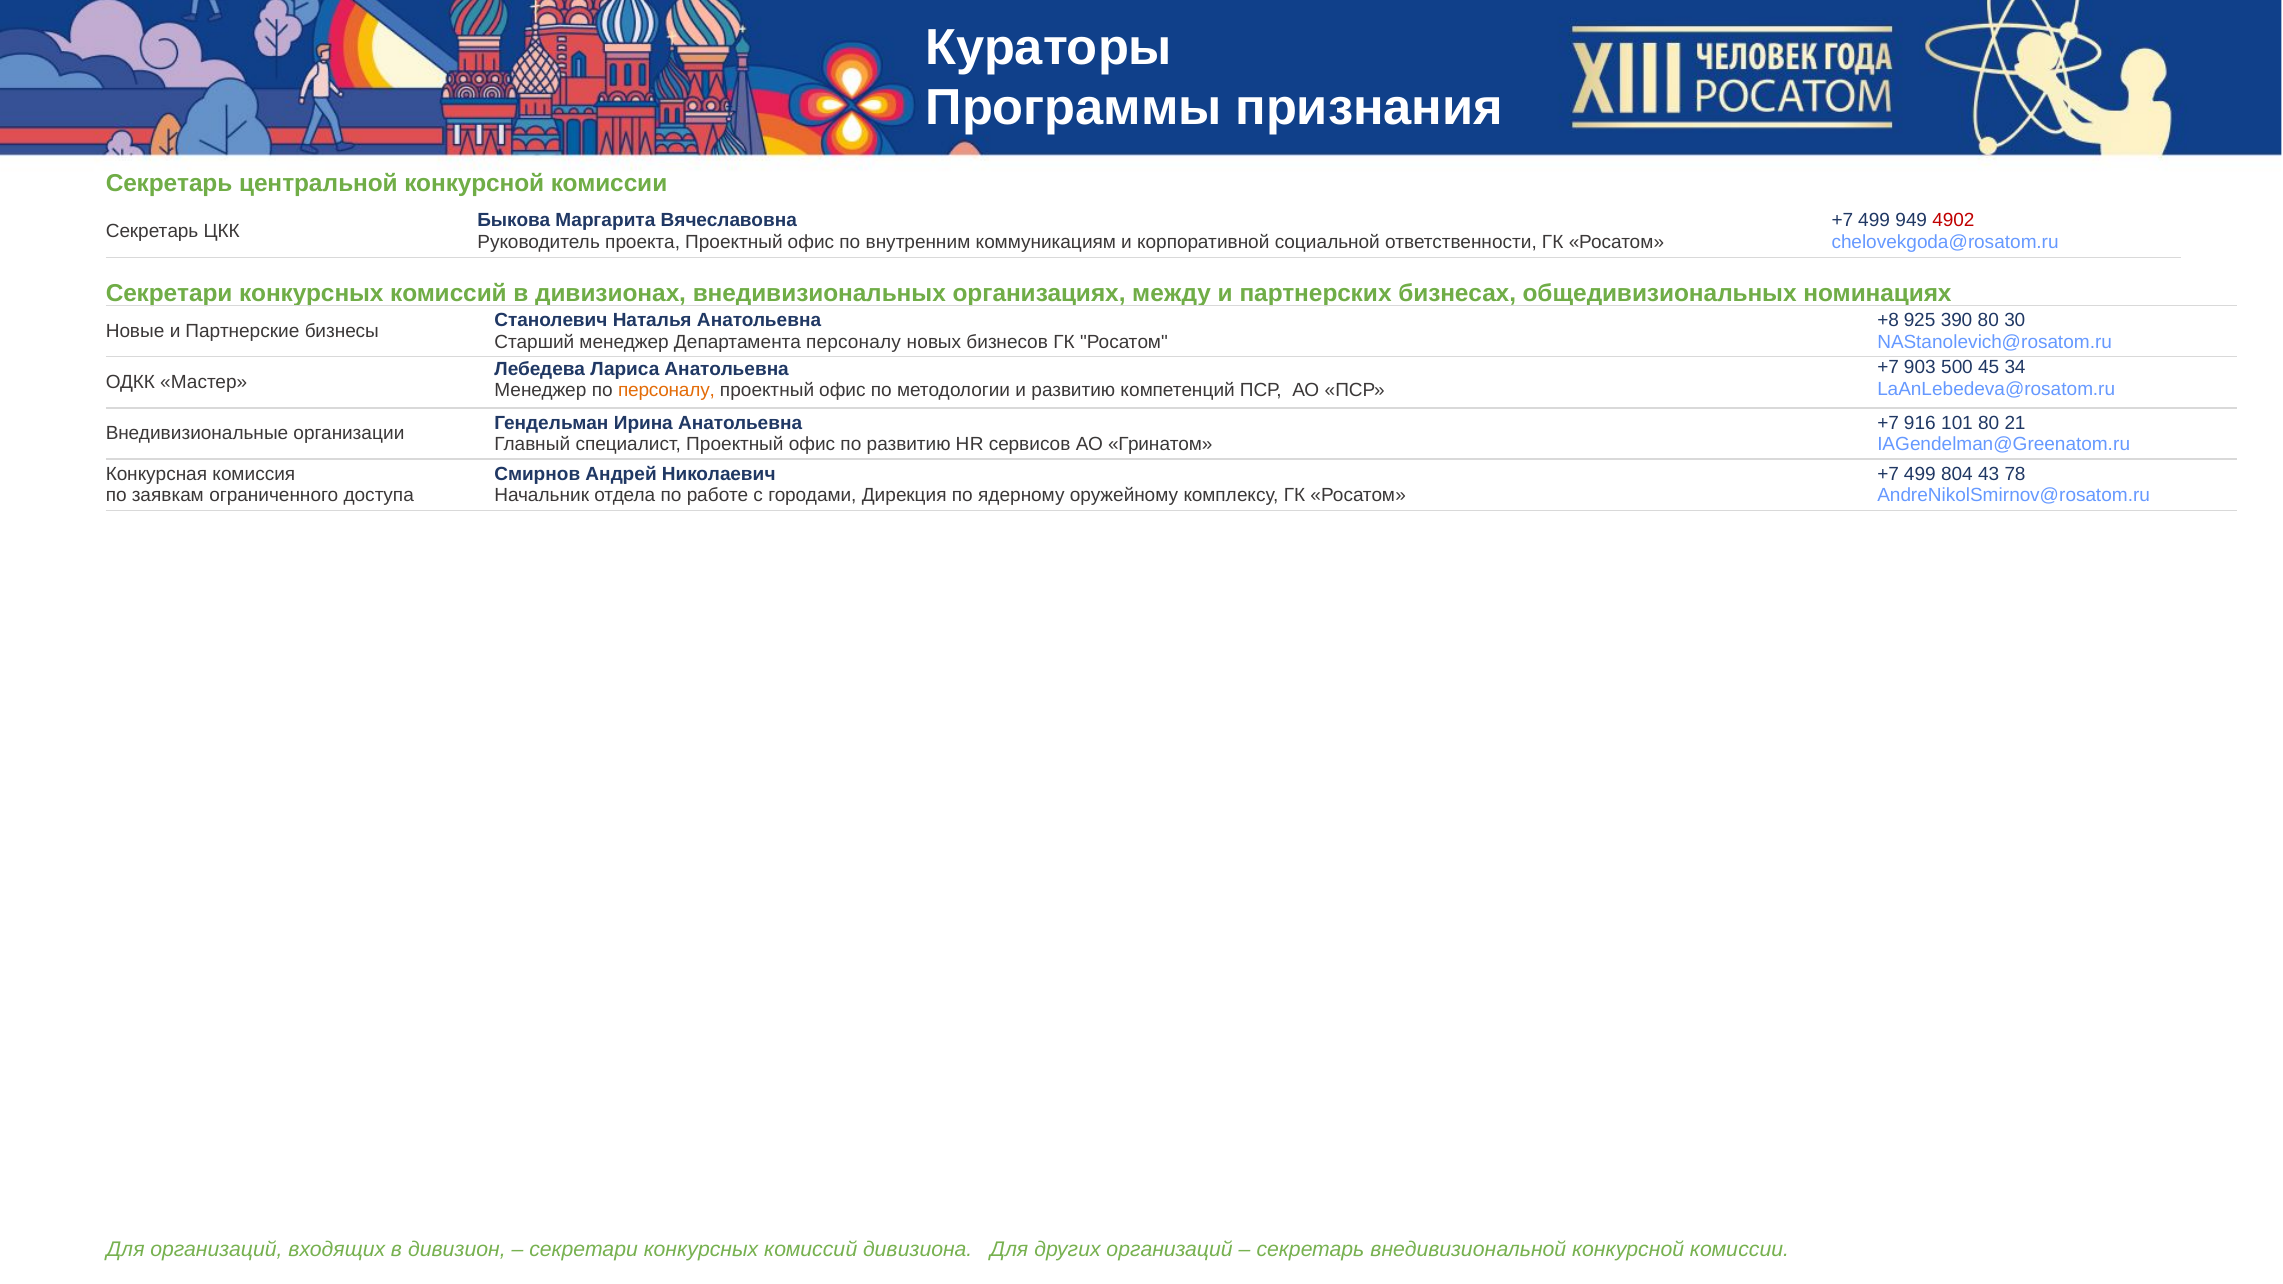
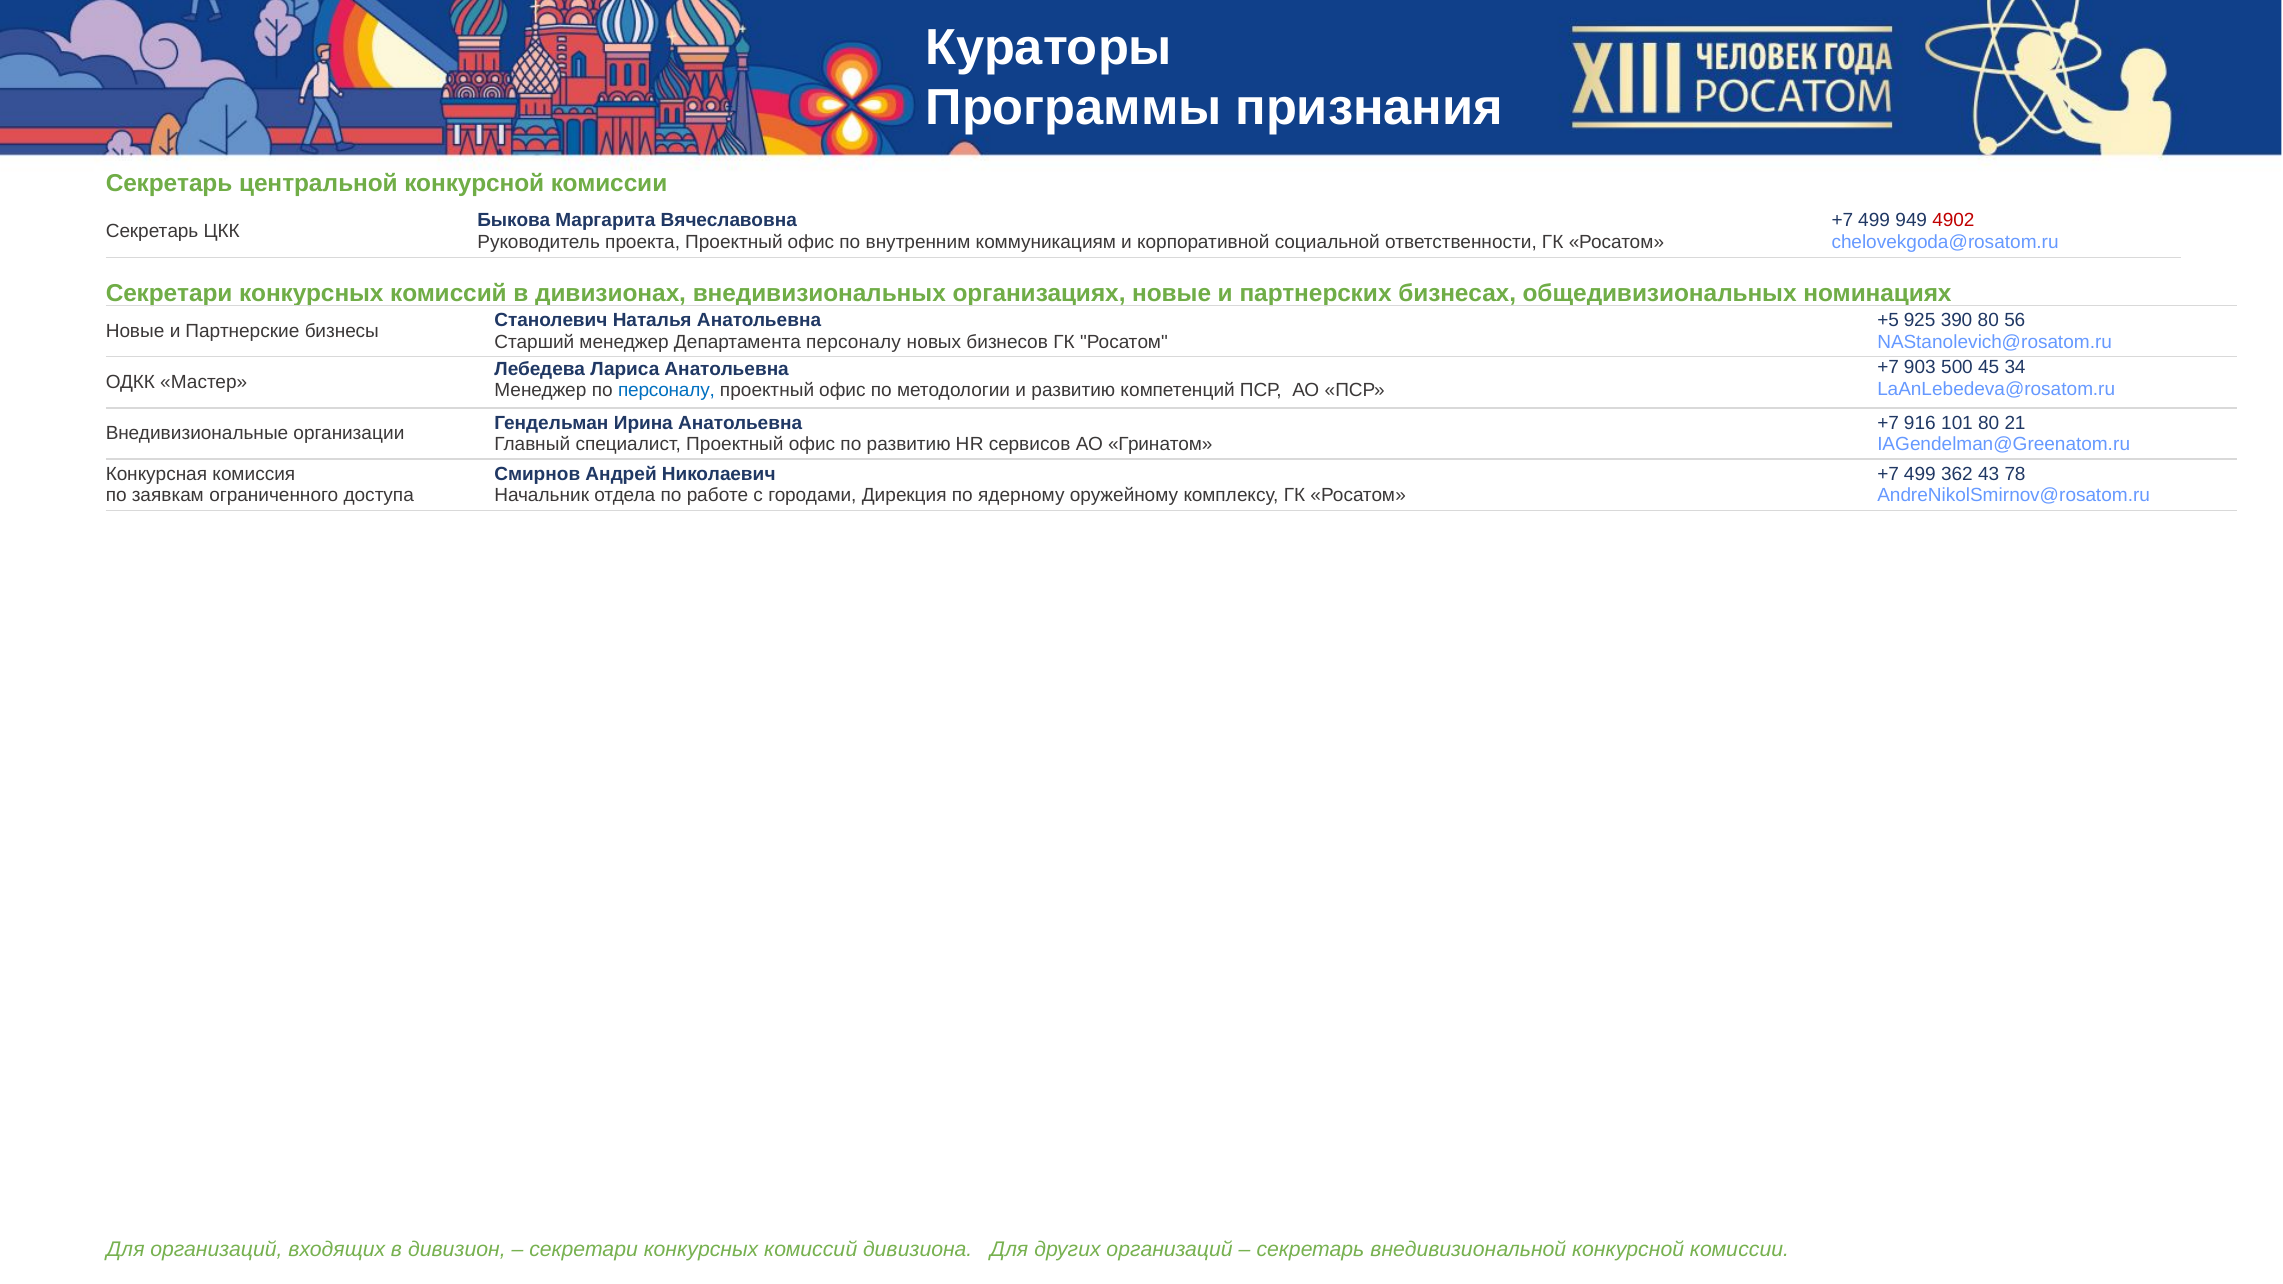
организациях между: между -> новые (1172, 293)
+8: +8 -> +5 (1888, 321)
30: 30 -> 56 (2015, 321)
персоналу colour: orange -> blue (666, 390)
804: 804 -> 362 (1957, 474)
